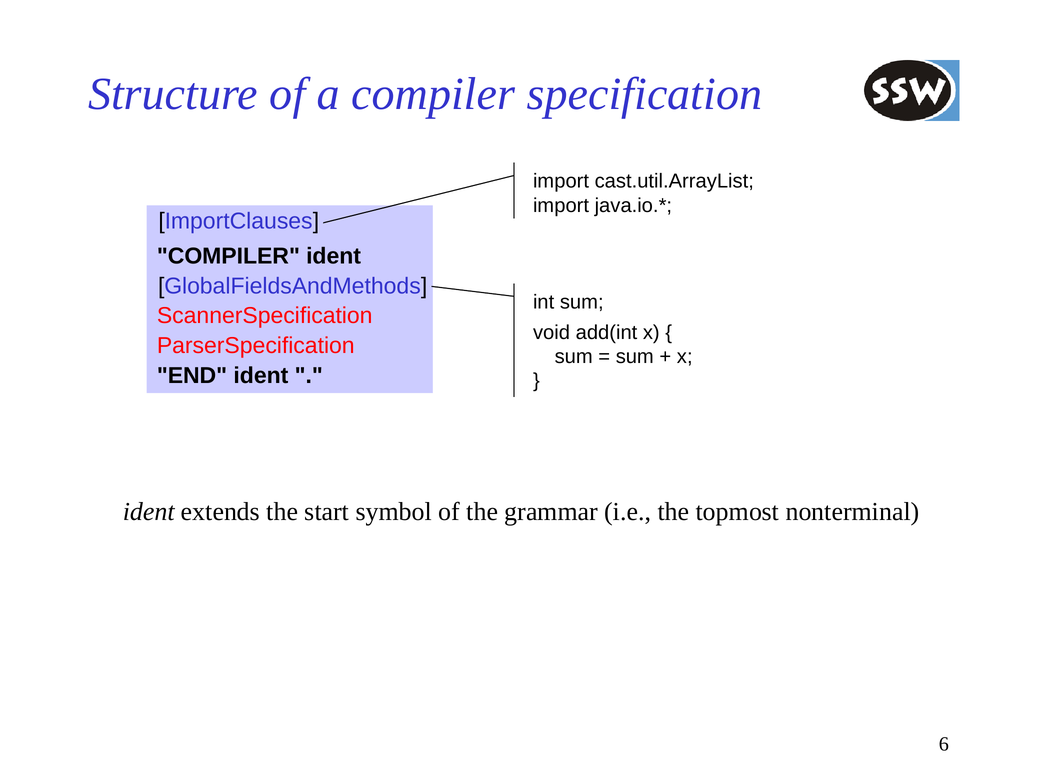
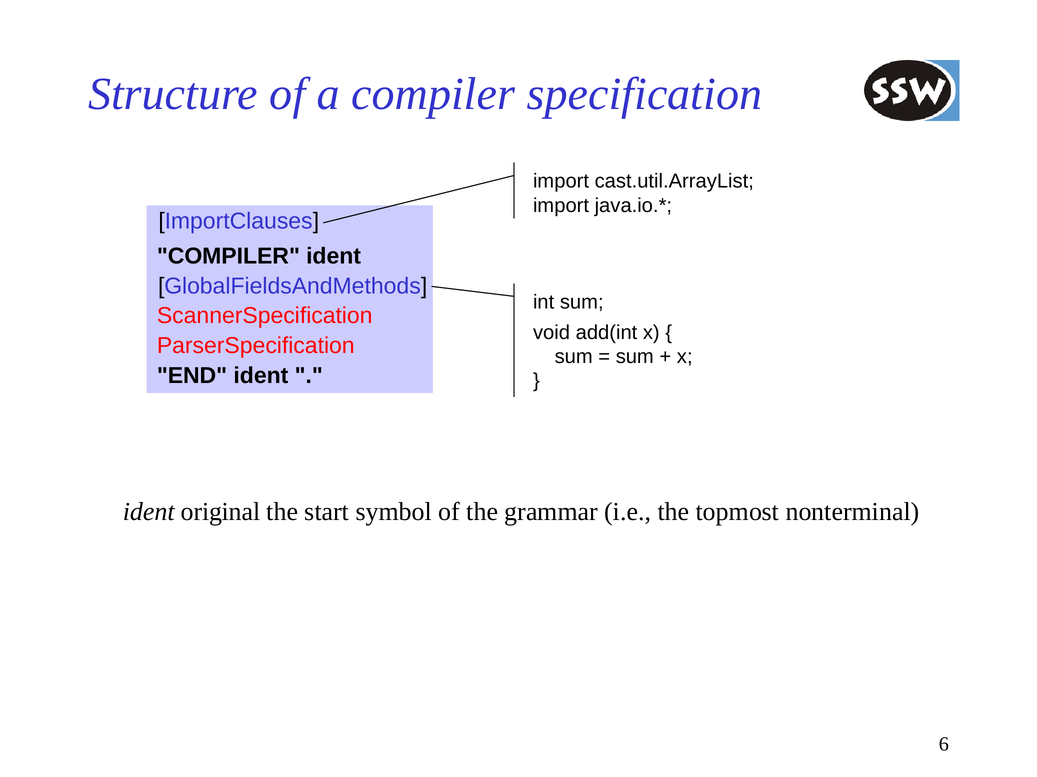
extends: extends -> original (221, 512)
